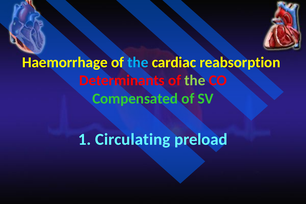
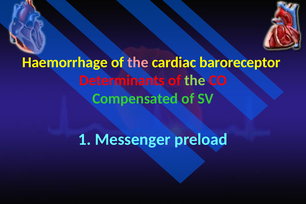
the colour: light blue -> pink (138, 62)
reabsorption: reabsorption -> baroreceptor (240, 62)
Circulating: Circulating -> Messenger (133, 139)
